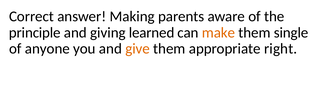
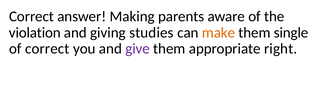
principle: principle -> violation (35, 33)
learned: learned -> studies (151, 33)
of anyone: anyone -> correct (47, 49)
give colour: orange -> purple (138, 49)
